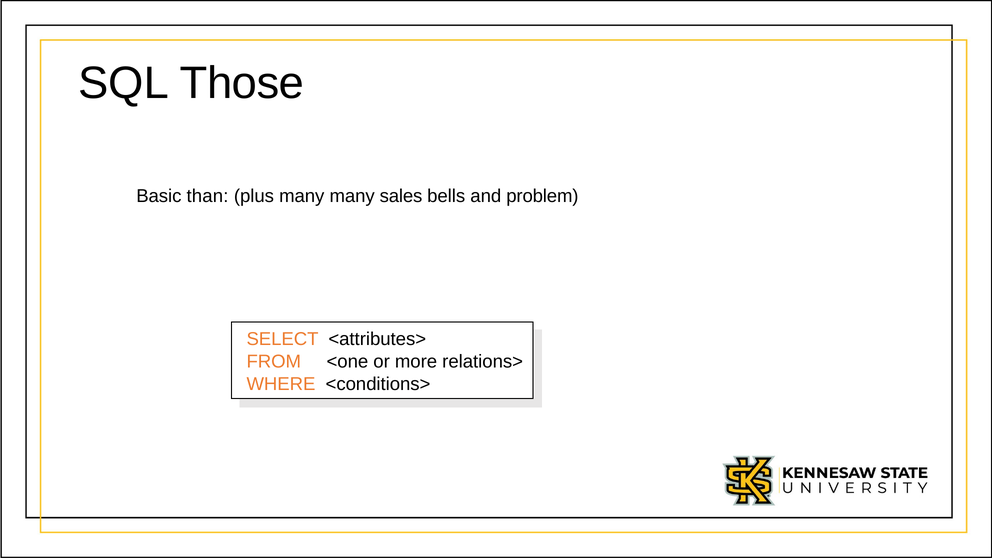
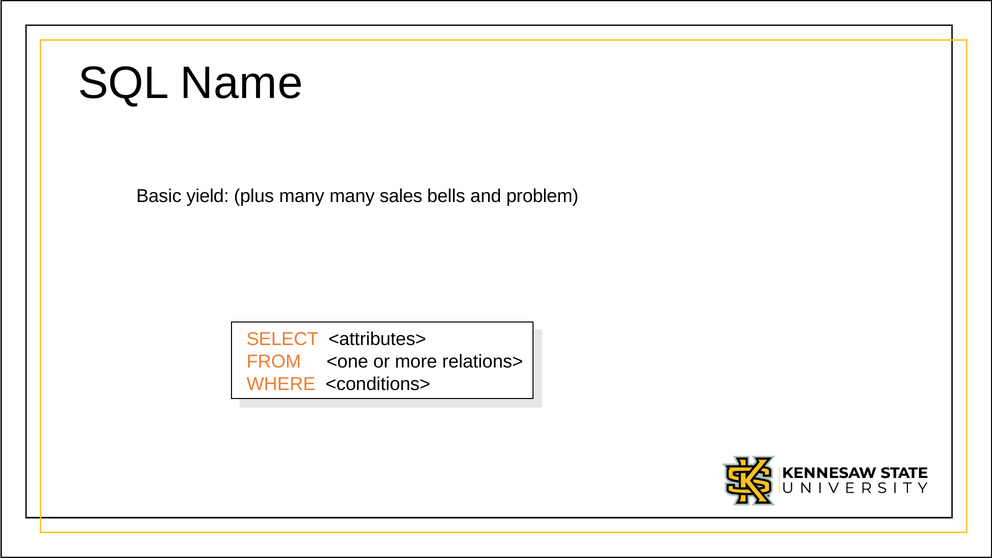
Those: Those -> Name (242, 83)
than: than -> yield (208, 196)
